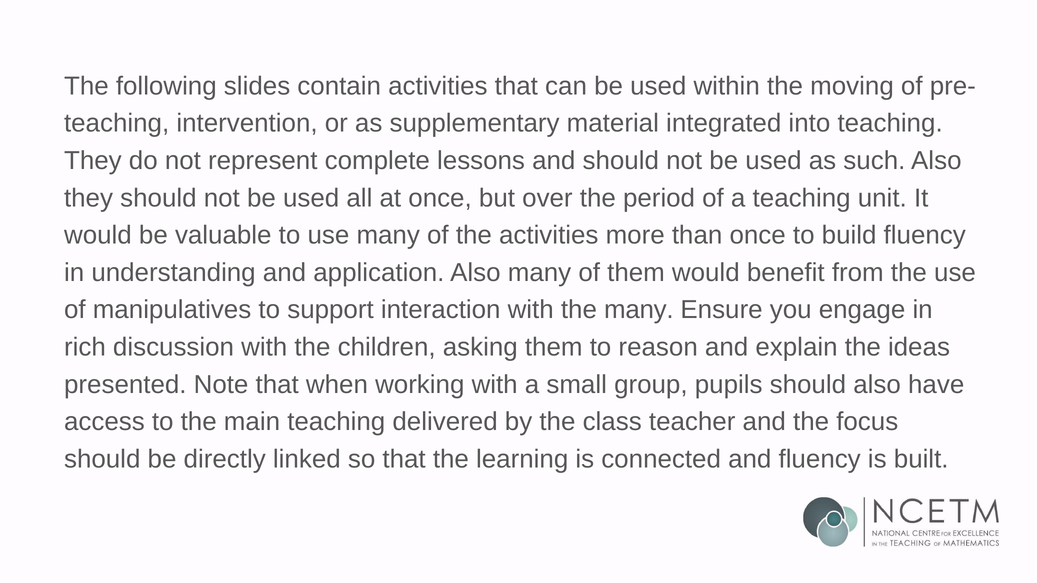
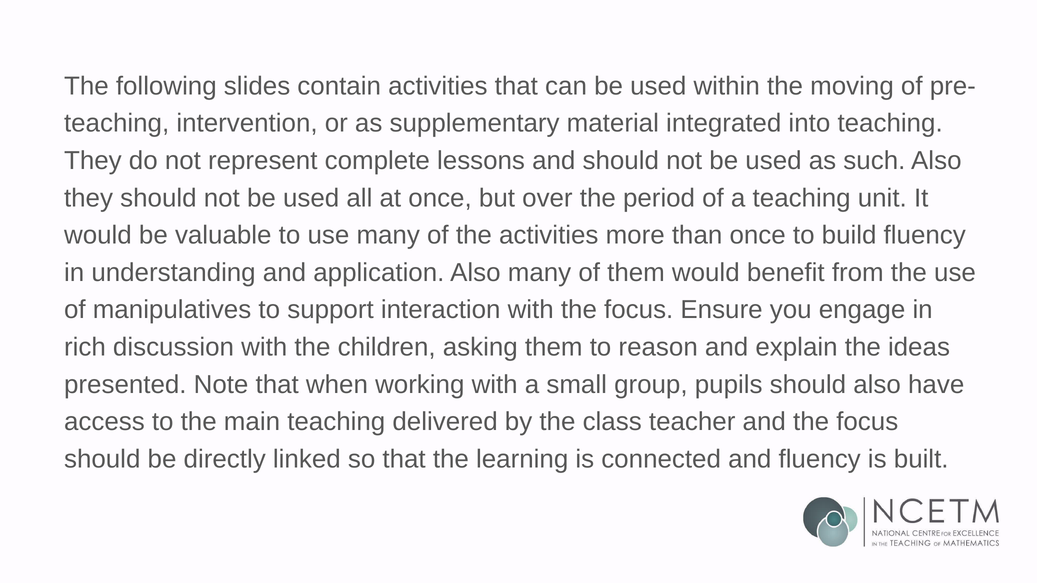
with the many: many -> focus (639, 310)
